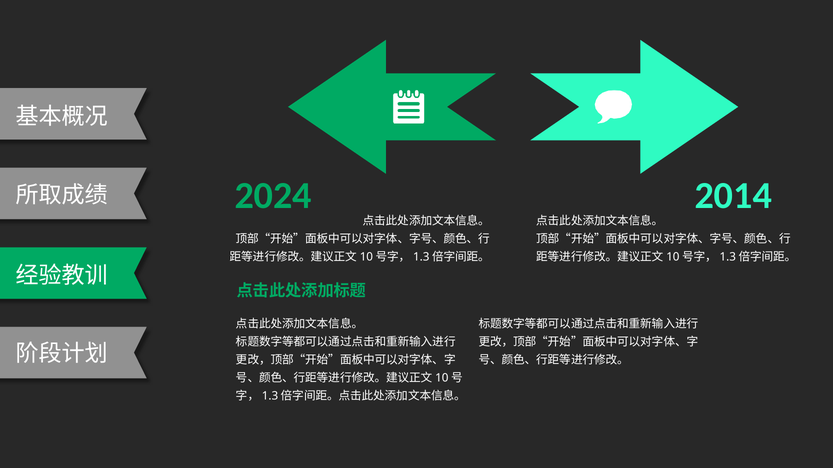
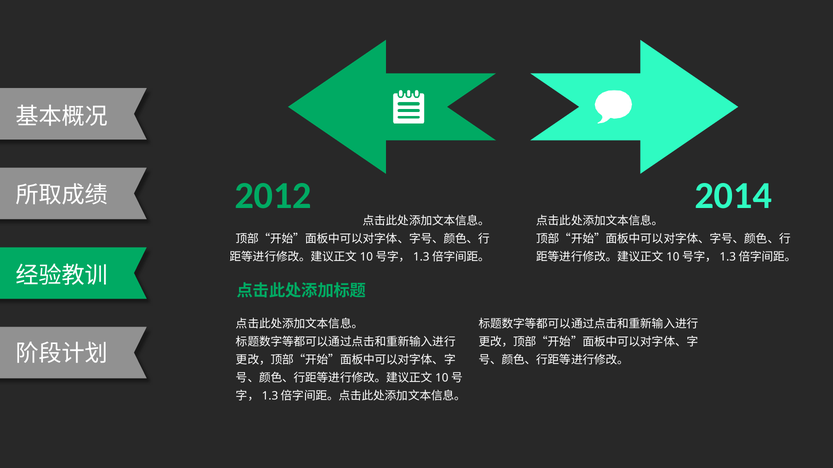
2024: 2024 -> 2012 (273, 196)
